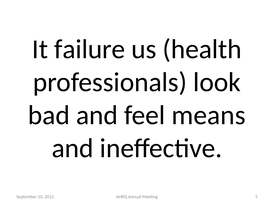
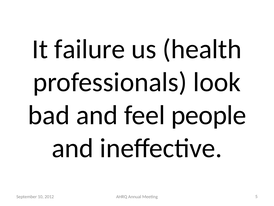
means: means -> people (209, 115)
